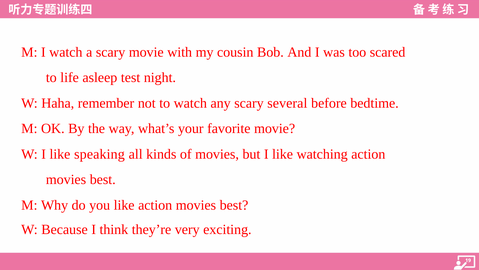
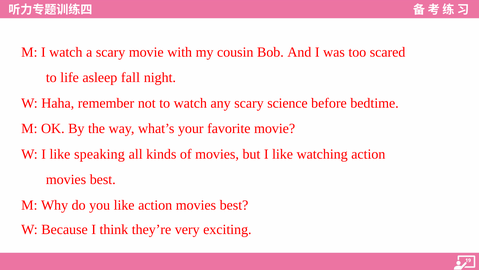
test: test -> fall (130, 78)
several: several -> science (287, 103)
